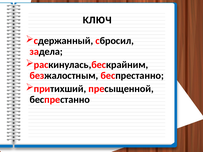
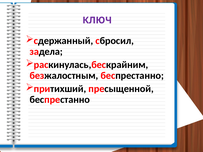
КЛЮЧ colour: black -> purple (97, 20)
